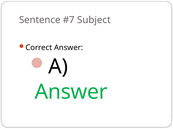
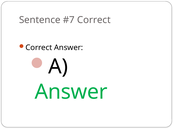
Subject: Subject -> Correct (94, 20)
